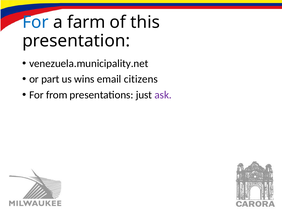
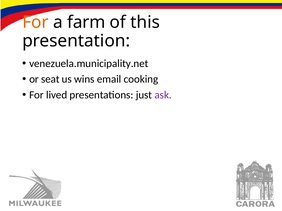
For colour: blue -> orange (35, 22)
part: part -> seat (50, 79)
citizens: citizens -> cooking (141, 79)
from: from -> lived (57, 95)
